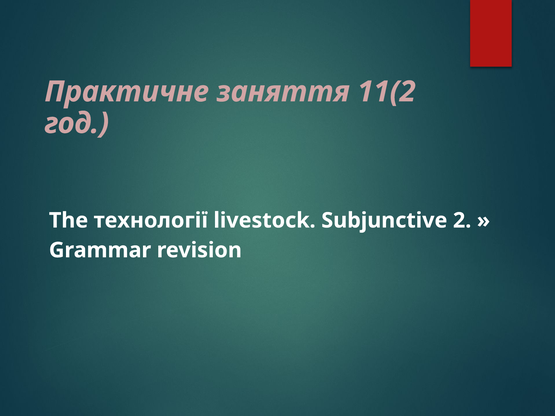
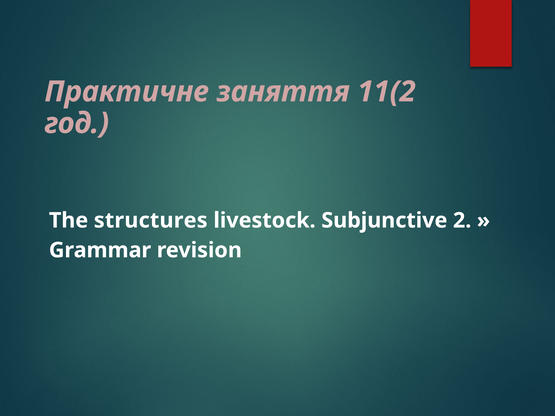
технології: технології -> structures (151, 221)
